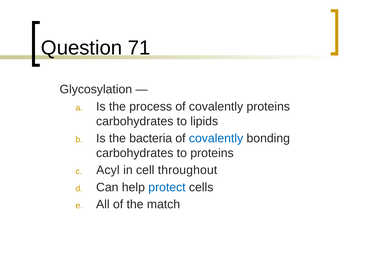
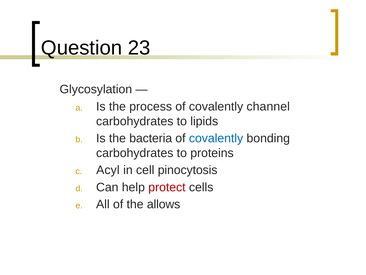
71: 71 -> 23 (139, 48)
covalently proteins: proteins -> channel (268, 106)
throughout: throughout -> pinocytosis (188, 170)
protect colour: blue -> red (167, 187)
match: match -> allows (164, 204)
